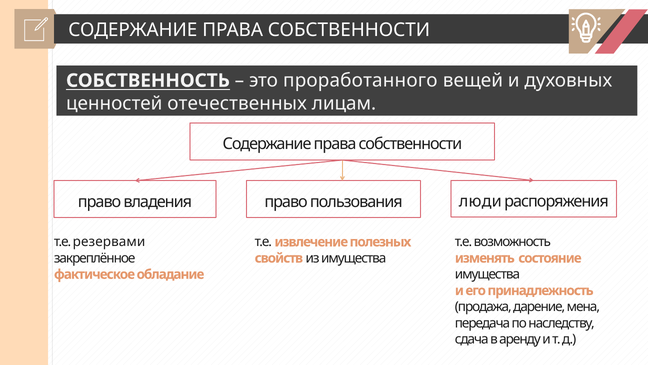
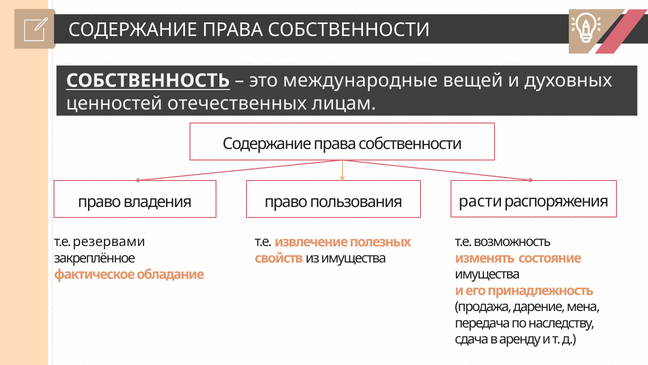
проработанного: проработанного -> международные (360, 80)
люди: люди -> расти (480, 201)
